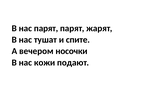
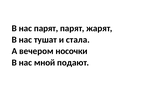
спите: спите -> стала (78, 40)
кожи: кожи -> мной (45, 63)
